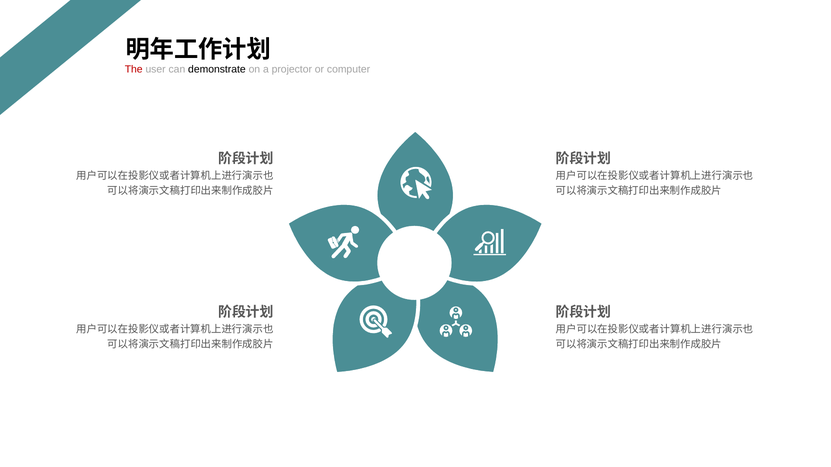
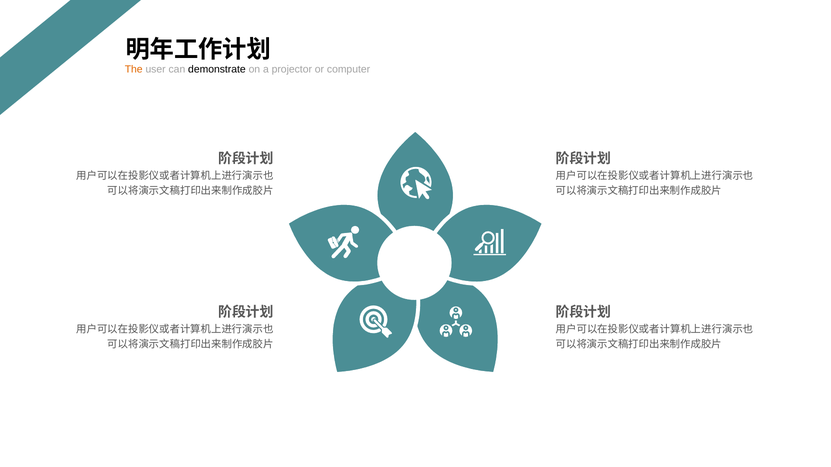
The colour: red -> orange (134, 69)
